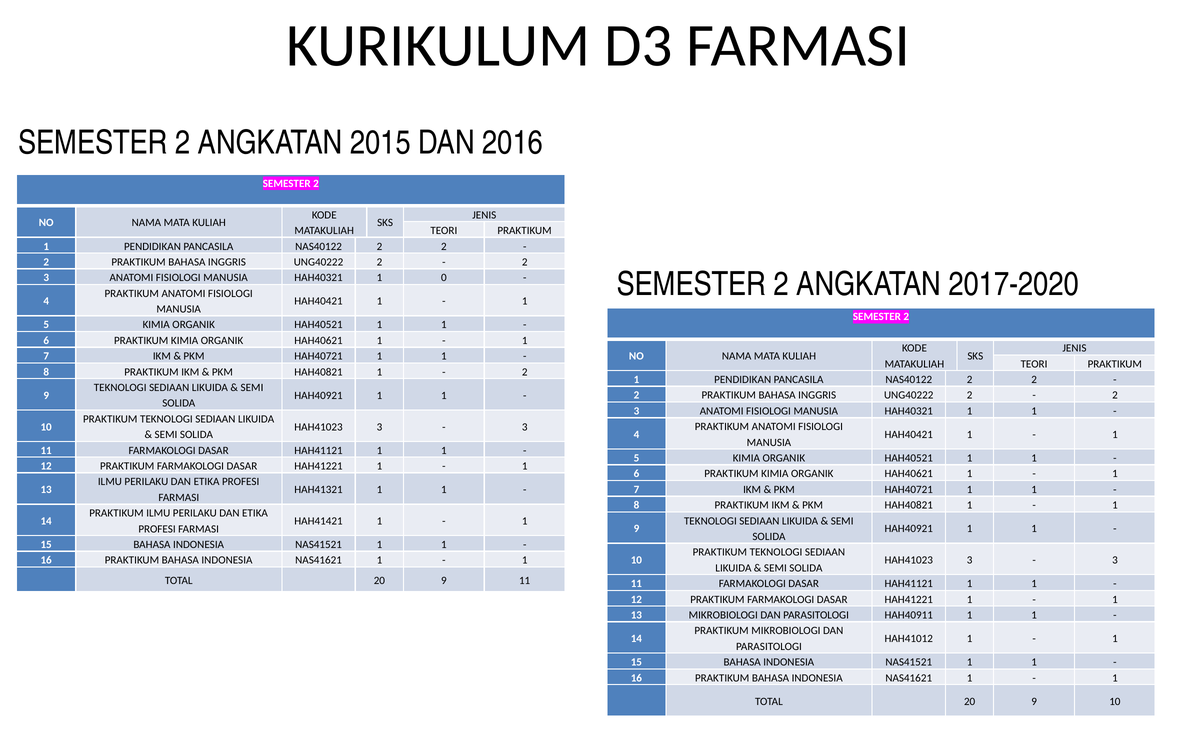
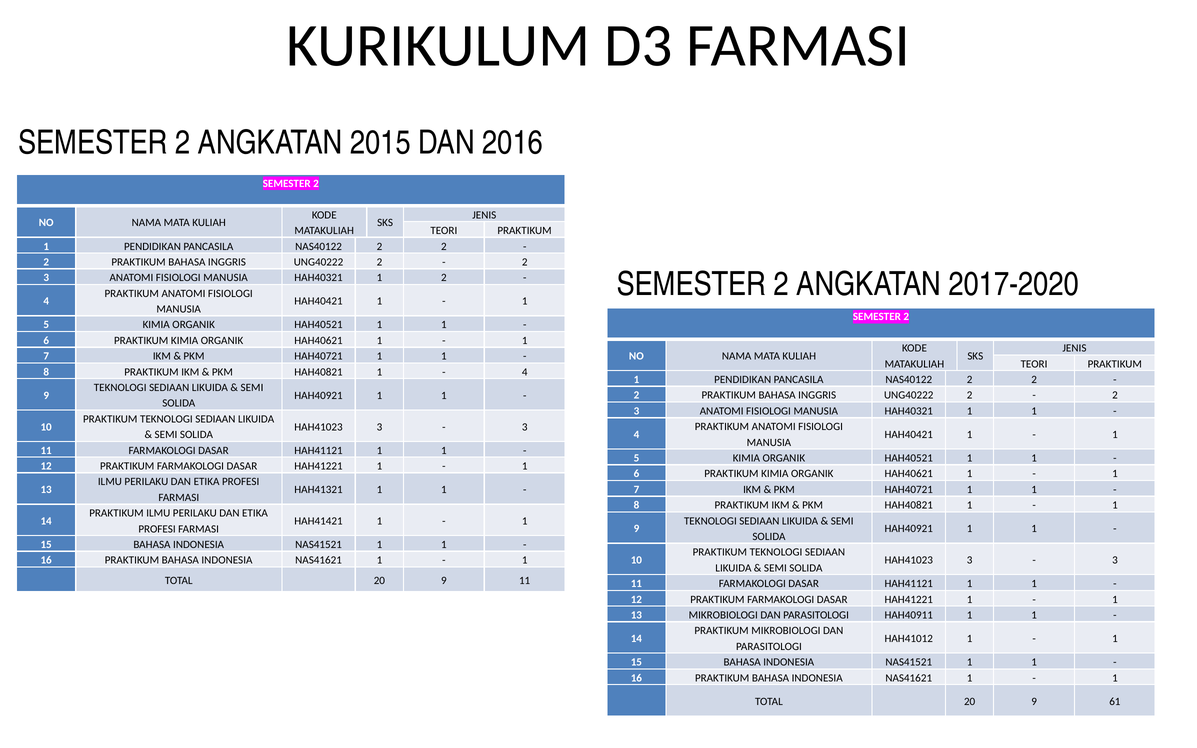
1 0: 0 -> 2 (444, 278)
2: 2 -> 4 (525, 372)
9 10: 10 -> 61 (1115, 702)
